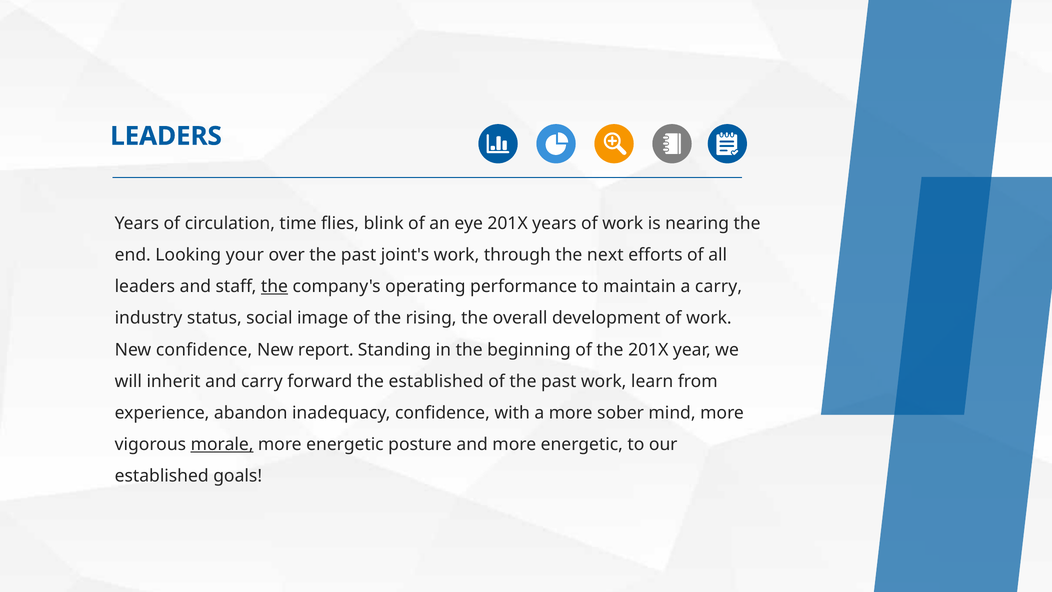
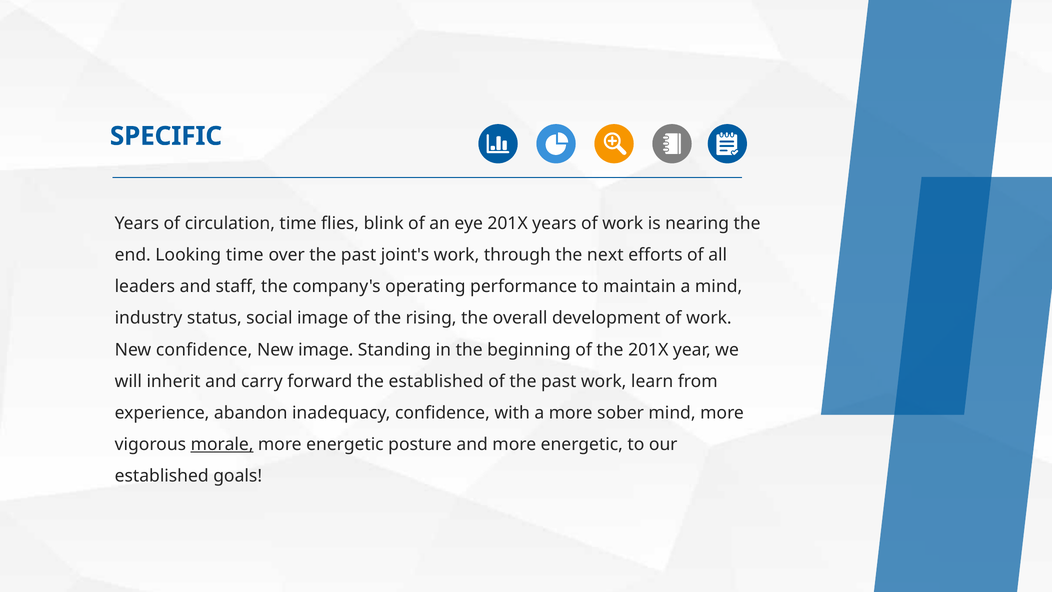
LEADERS: LEADERS -> SPECIFIC (166, 136)
Looking your: your -> time (245, 255)
the underline: present -> none (274, 287)
a carry: carry -> mind (719, 287)
New report: report -> image (326, 350)
